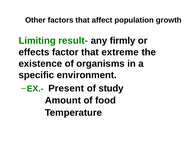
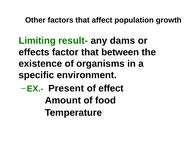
firmly: firmly -> dams (123, 41)
extreme: extreme -> between (120, 52)
study: study -> effect (111, 89)
